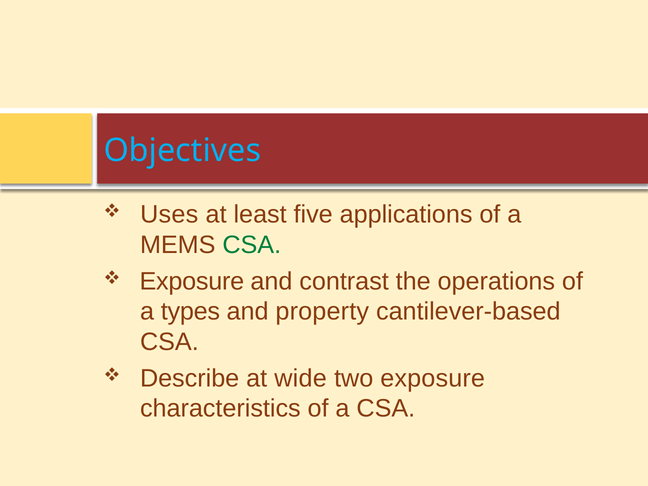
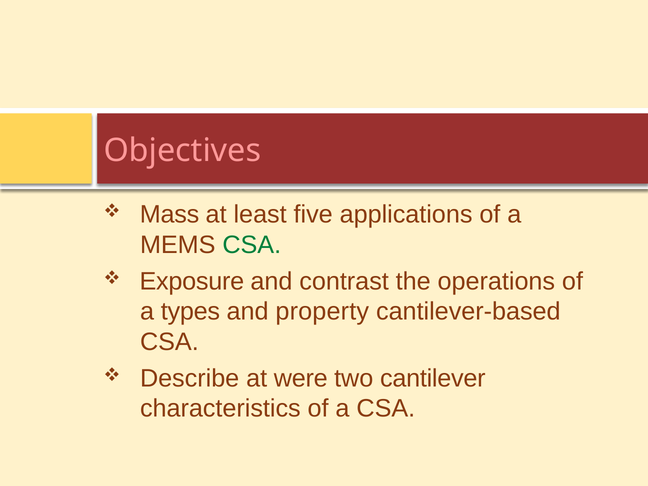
Objectives colour: light blue -> pink (182, 151)
Uses: Uses -> Mass (169, 214)
wide: wide -> were (301, 378)
two exposure: exposure -> cantilever (433, 378)
